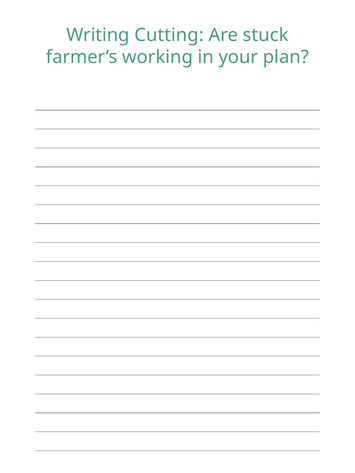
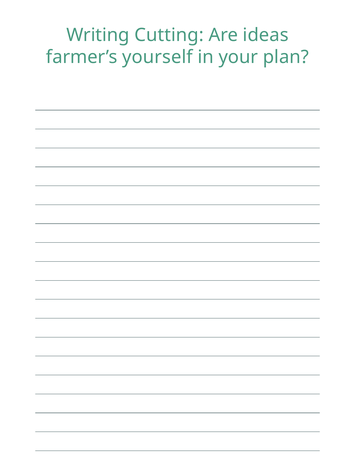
stuck: stuck -> ideas (266, 35)
working: working -> yourself (158, 57)
